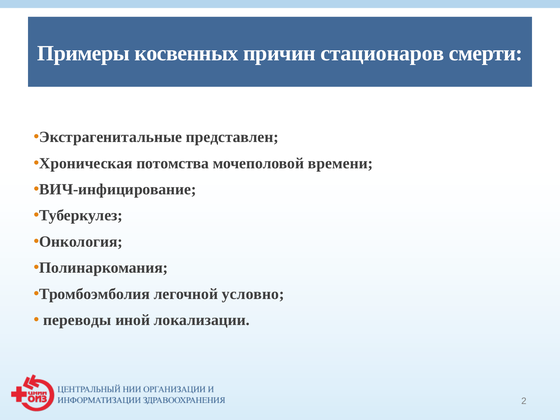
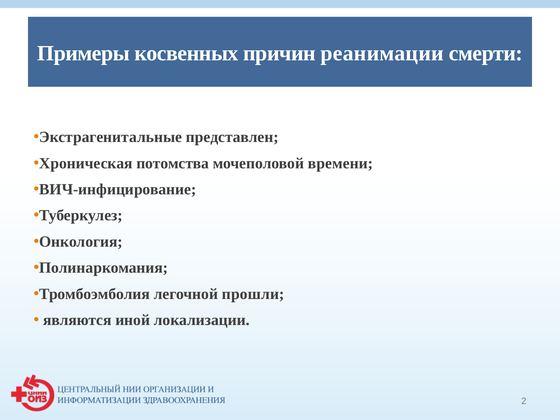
стационаров: стационаров -> реанимации (382, 53)
условно: условно -> прошли (253, 294)
переводы: переводы -> являются (77, 320)
